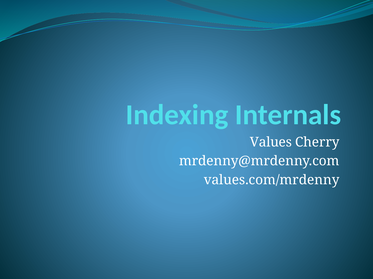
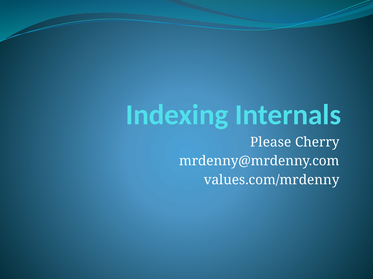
Values: Values -> Please (271, 143)
